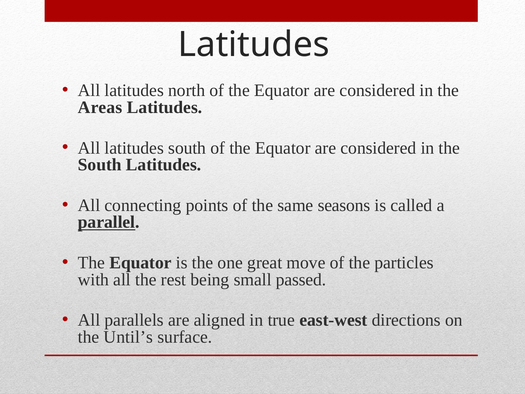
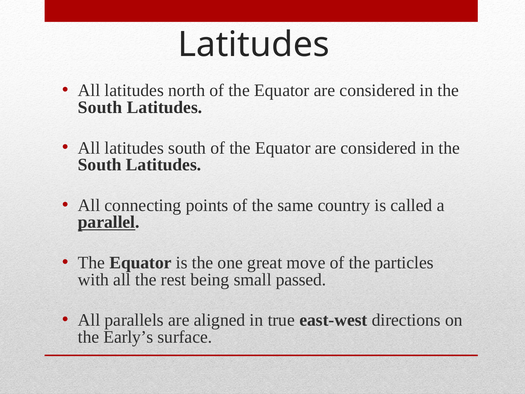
Areas: Areas -> South (100, 107)
seasons: seasons -> country (344, 205)
Until’s: Until’s -> Early’s (128, 337)
